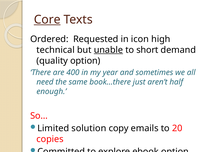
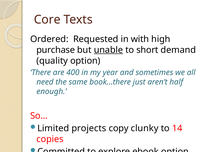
Core underline: present -> none (47, 20)
icon: icon -> with (140, 39)
technical: technical -> purchase (56, 50)
solution: solution -> projects (89, 129)
emails: emails -> clunky (145, 129)
20: 20 -> 14 (177, 129)
